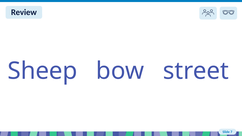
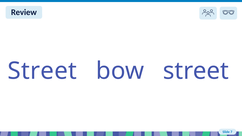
Sheep: Sheep -> Street (42, 71)
